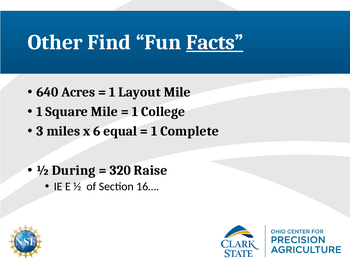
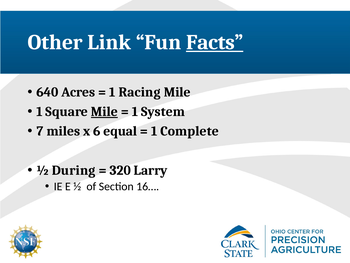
Find: Find -> Link (109, 42)
Layout: Layout -> Racing (140, 92)
Mile underline: none -> present (104, 111)
College: College -> System (163, 111)
3: 3 -> 7 (40, 131)
Raise: Raise -> Larry (151, 170)
